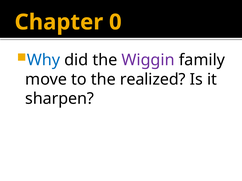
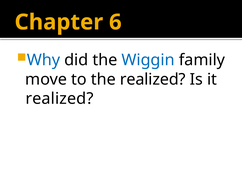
0: 0 -> 6 (115, 22)
Wiggin colour: purple -> blue (148, 60)
sharpen: sharpen -> realized (59, 99)
